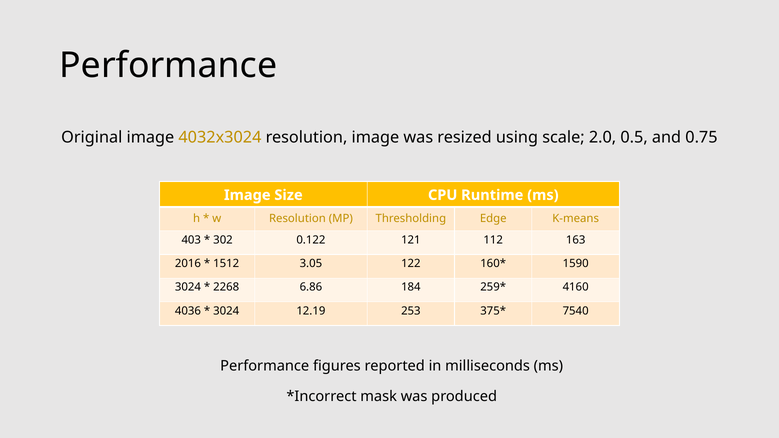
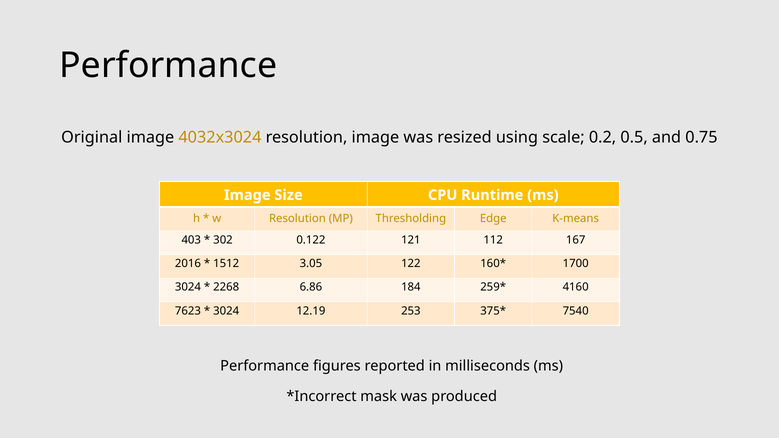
2.0: 2.0 -> 0.2 (603, 137)
163: 163 -> 167 (576, 240)
1590: 1590 -> 1700 (576, 264)
4036: 4036 -> 7623 (188, 311)
